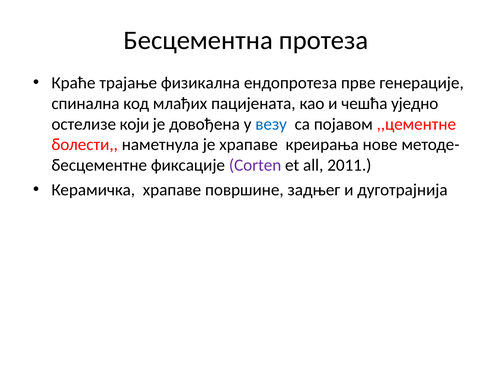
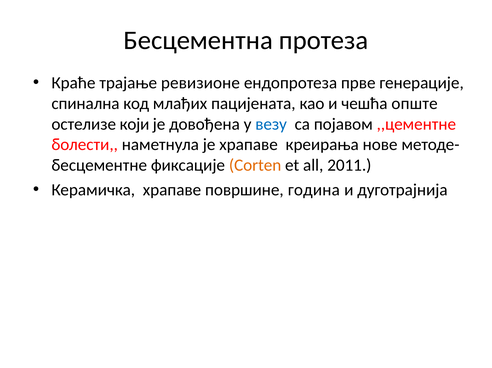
физикална: физикална -> ревизионе (200, 83)
уједно: уједно -> опште (415, 104)
Corten colour: purple -> orange (255, 165)
задњег: задњег -> година (314, 190)
